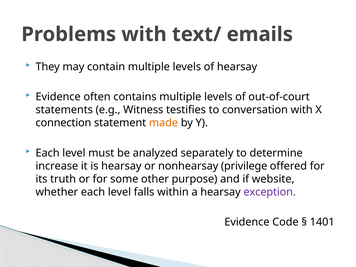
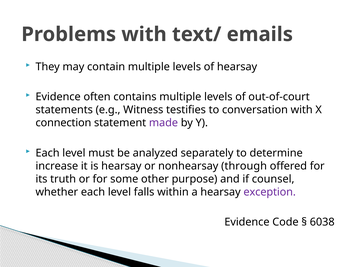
made colour: orange -> purple (163, 123)
privilege: privilege -> through (244, 166)
website: website -> counsel (273, 179)
1401: 1401 -> 6038 (322, 222)
